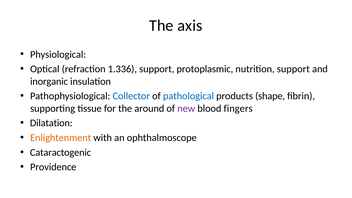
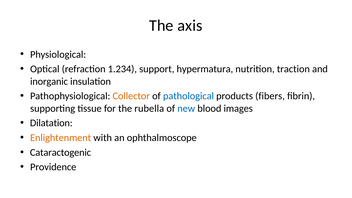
1.336: 1.336 -> 1.234 (122, 69)
protoplasmic: protoplasmic -> hypermatura (205, 69)
nutrition support: support -> traction (293, 69)
Collector colour: blue -> orange (131, 96)
shape: shape -> fibers (270, 96)
around: around -> rubella (149, 108)
new colour: purple -> blue (186, 108)
fingers: fingers -> images (238, 108)
